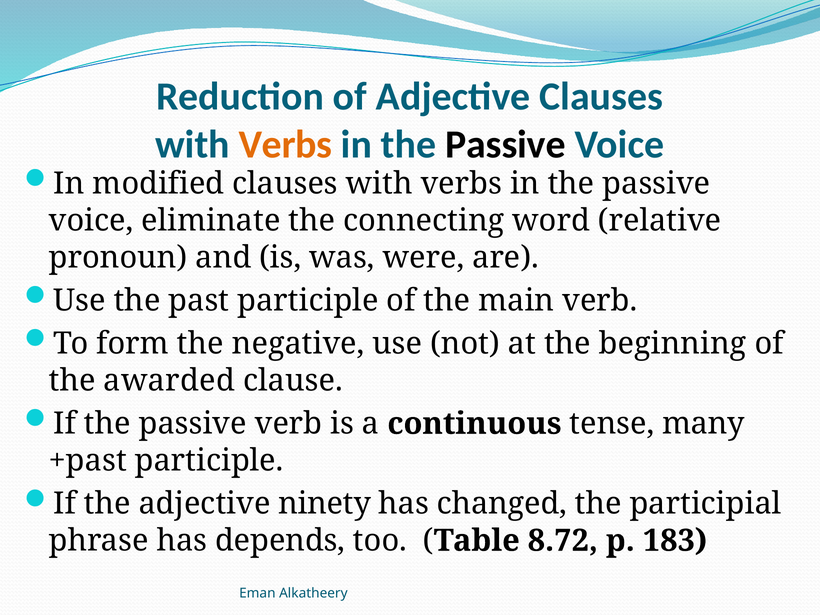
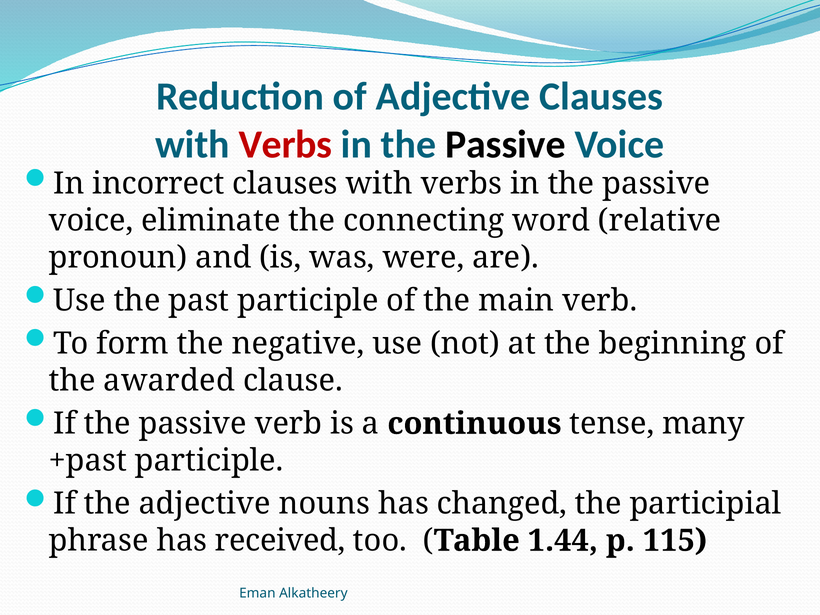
Verbs colour: orange -> red (286, 144)
modified: modified -> incorrect (159, 184)
ninety: ninety -> nouns (324, 504)
depends: depends -> received (280, 541)
8.72: 8.72 -> 1.44 (563, 541)
183: 183 -> 115 (675, 541)
